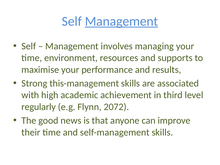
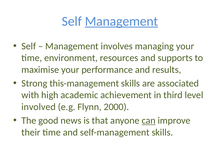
regularly: regularly -> involved (39, 107)
2072: 2072 -> 2000 (116, 107)
can underline: none -> present (149, 121)
